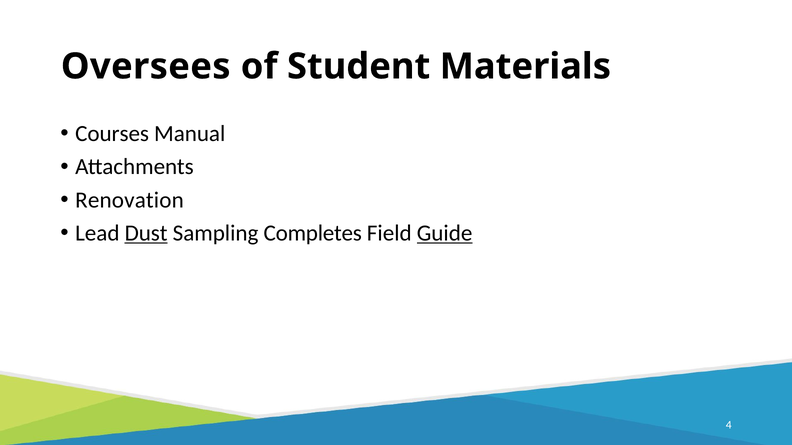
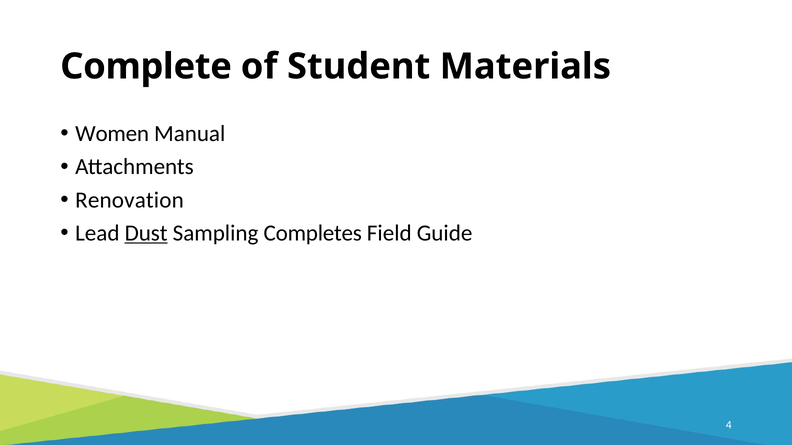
Oversees: Oversees -> Complete (146, 67)
Courses: Courses -> Women (112, 134)
Guide underline: present -> none (445, 233)
